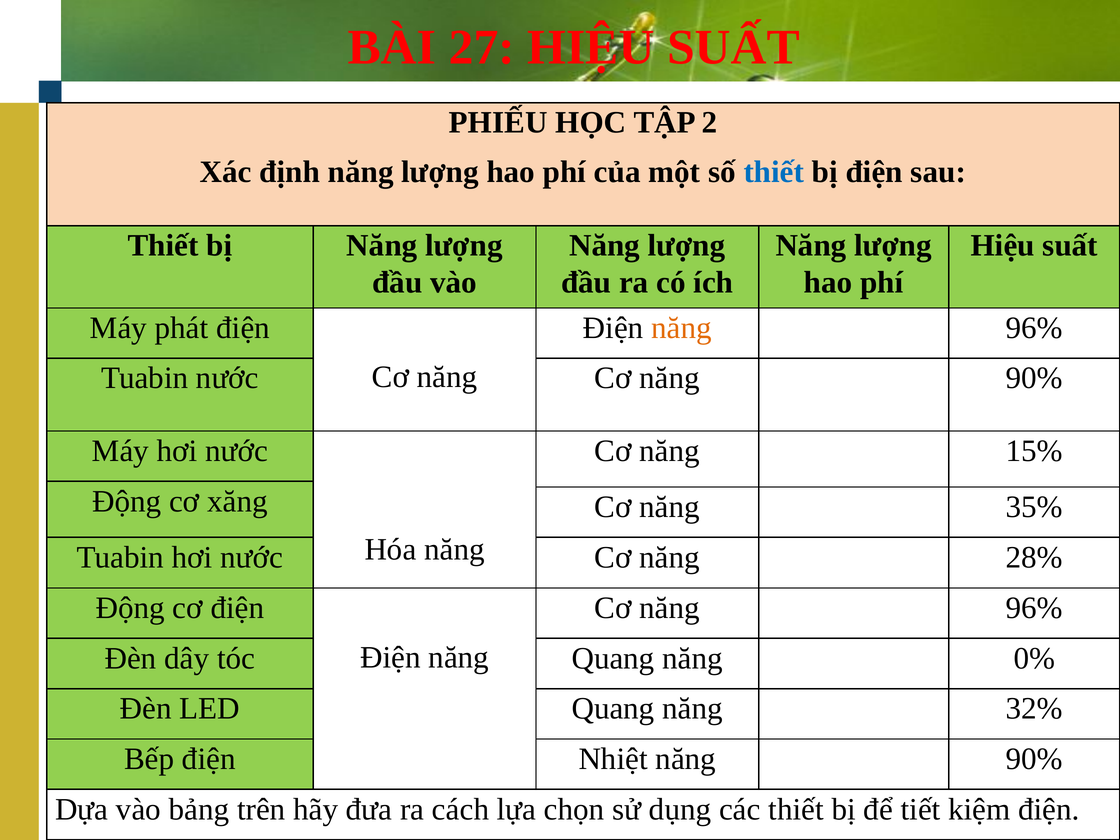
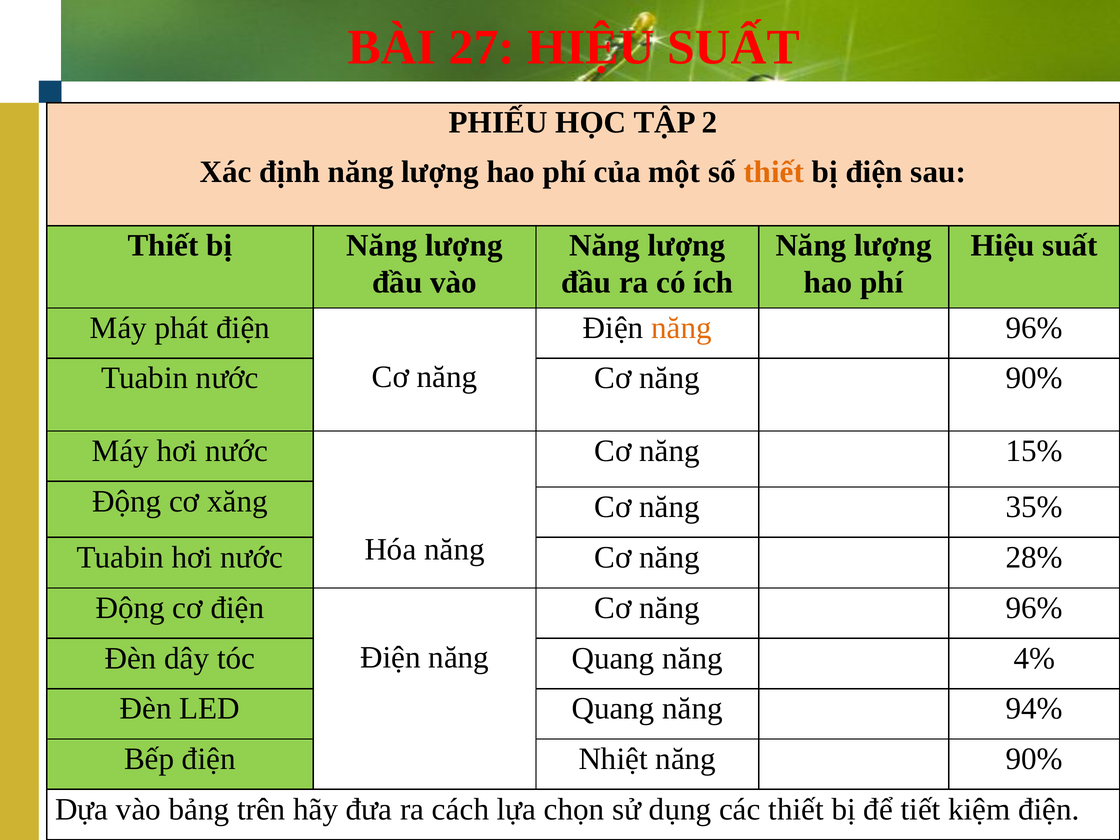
thiết colour: blue -> orange (774, 172)
0%: 0% -> 4% (1034, 658)
32%: 32% -> 94% (1034, 709)
